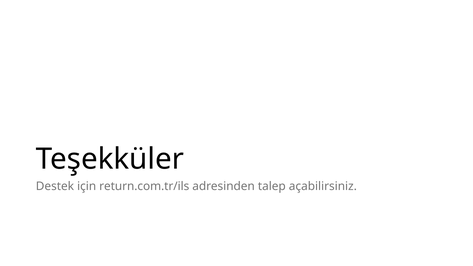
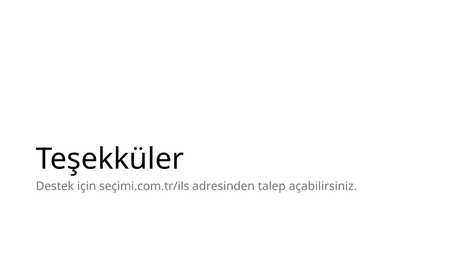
return.com.tr/ils: return.com.tr/ils -> seçimi.com.tr/ils (144, 186)
